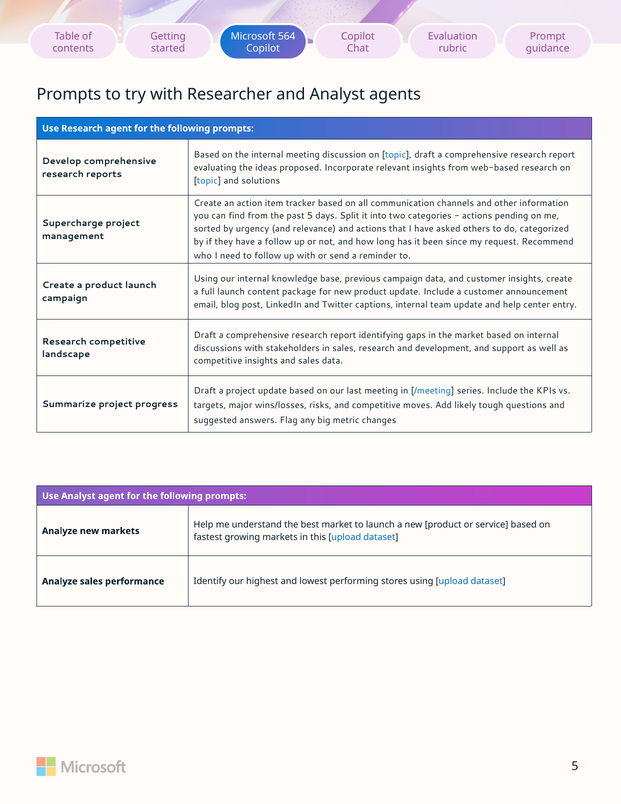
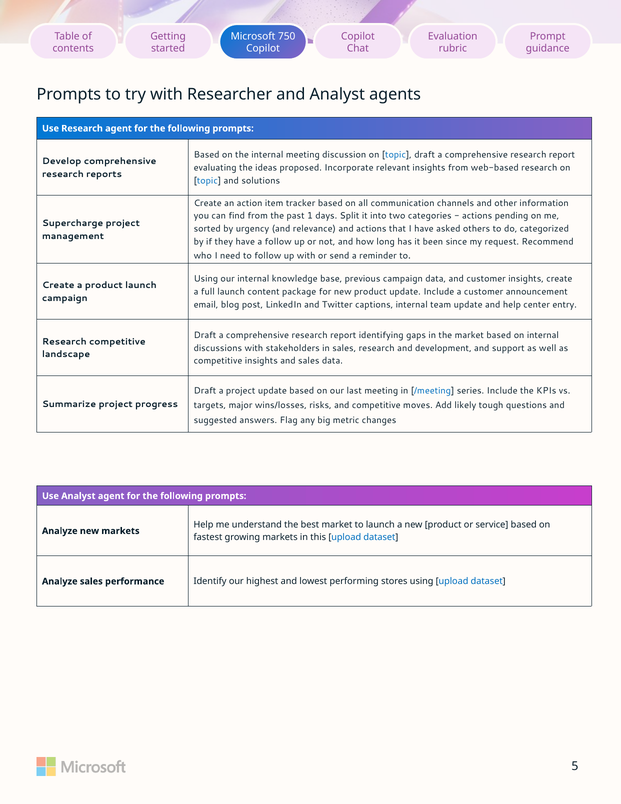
564: 564 -> 750 (287, 36)
past 5: 5 -> 1 (310, 216)
